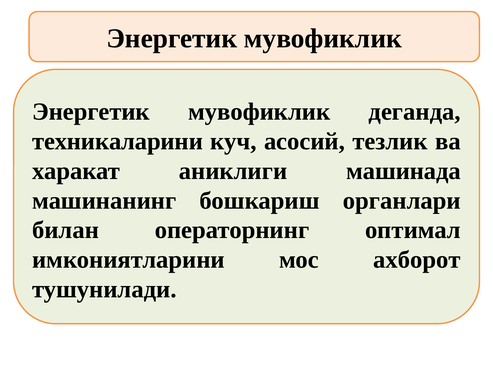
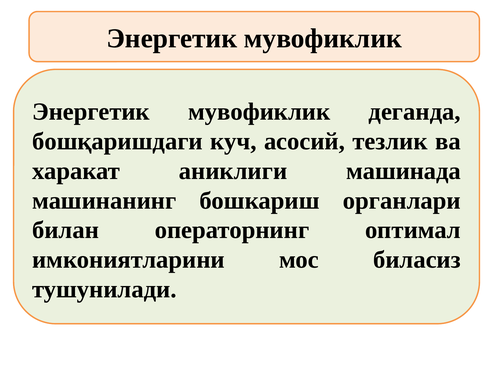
техникаларини: техникаларини -> бошқаришдаги (117, 141)
ахборот: ахборот -> биласиз (417, 260)
